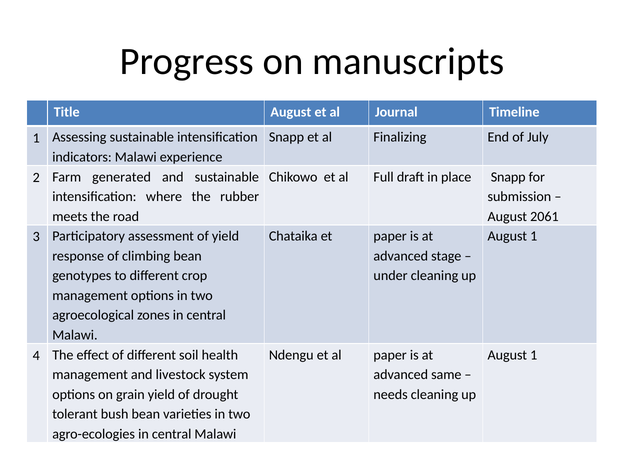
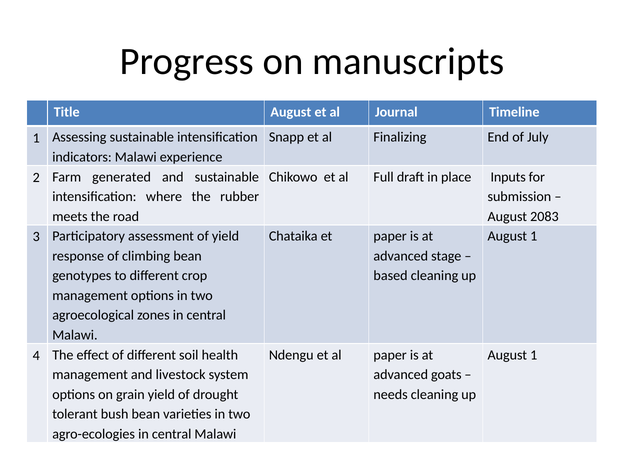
place Snapp: Snapp -> Inputs (508, 177)
2061: 2061 -> 2083 (544, 217)
under: under -> based (391, 276)
same: same -> goats (446, 375)
